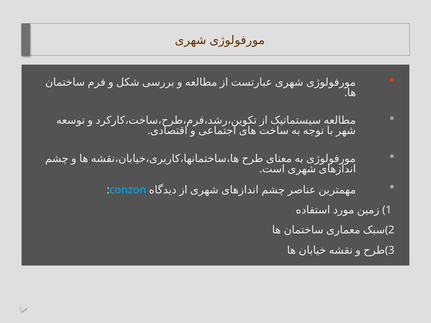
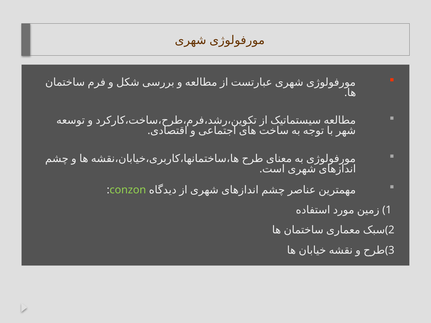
conzon colour: light blue -> light green (128, 190)
